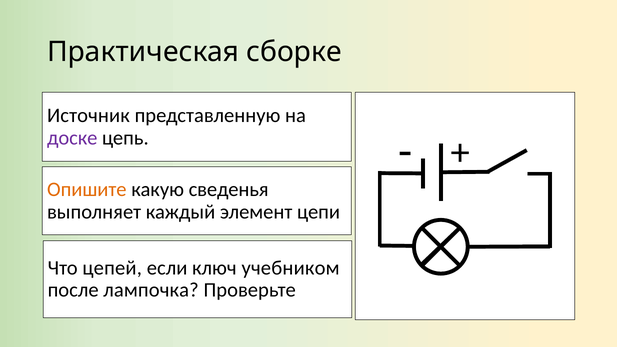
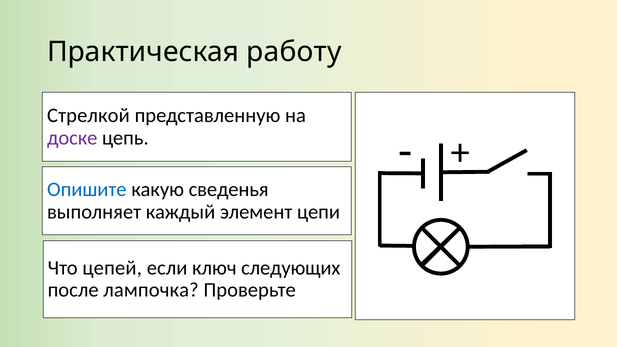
сборке: сборке -> работу (294, 52)
Источник: Источник -> Стрелкой (88, 116)
Опишите colour: orange -> blue (87, 190)
учебником: учебником -> следующих (291, 268)
